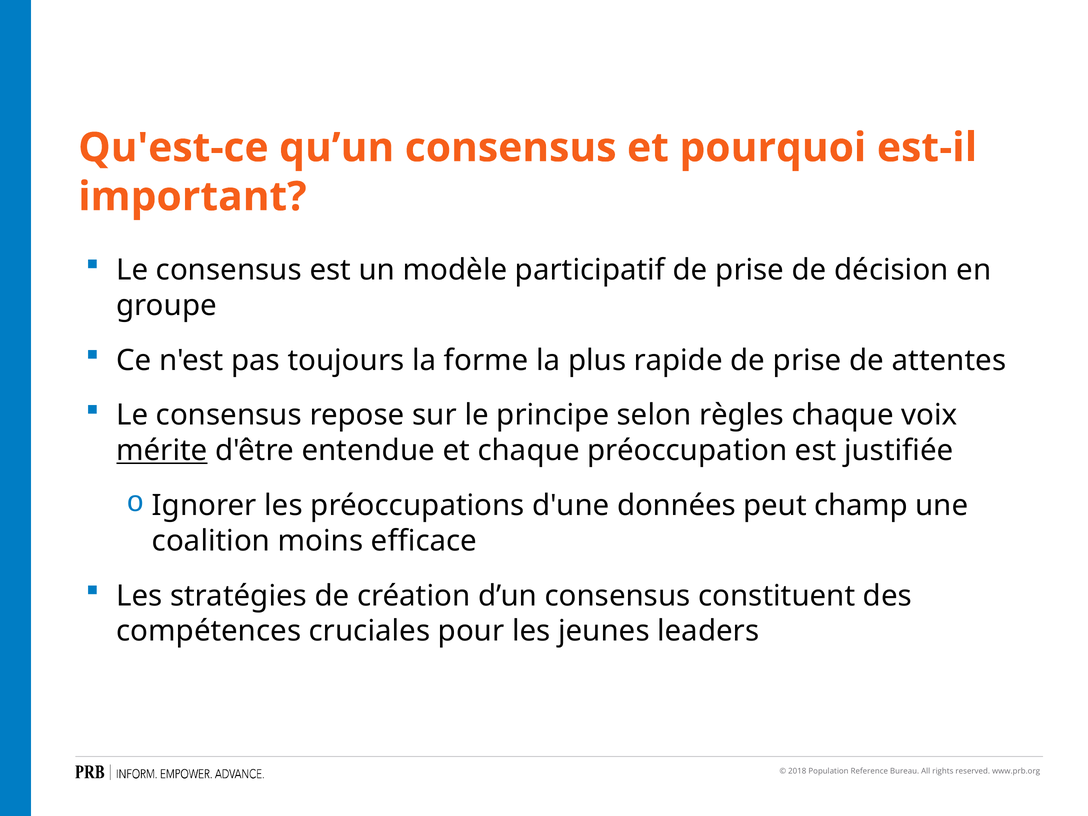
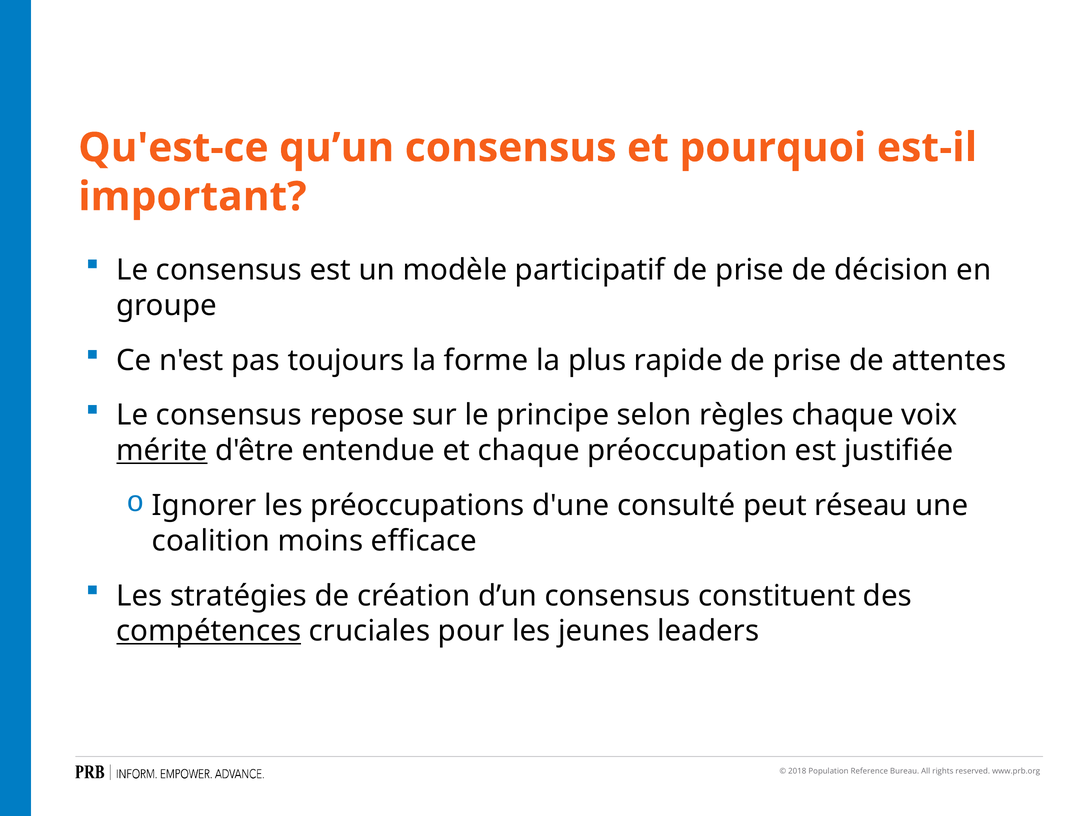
données: données -> consulté (676, 505)
champ: champ -> réseau (861, 505)
compétences underline: none -> present (209, 631)
